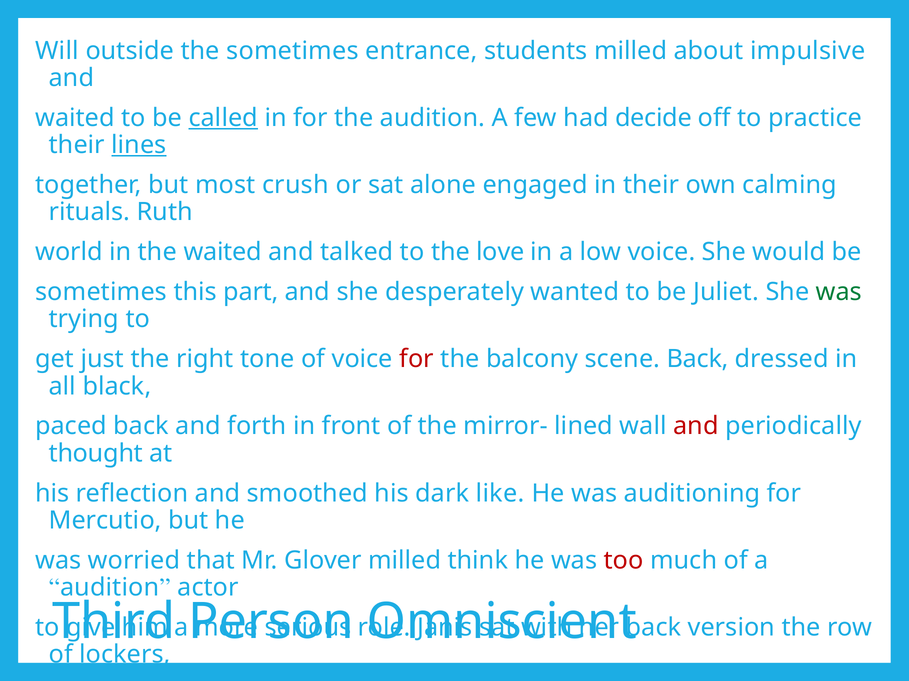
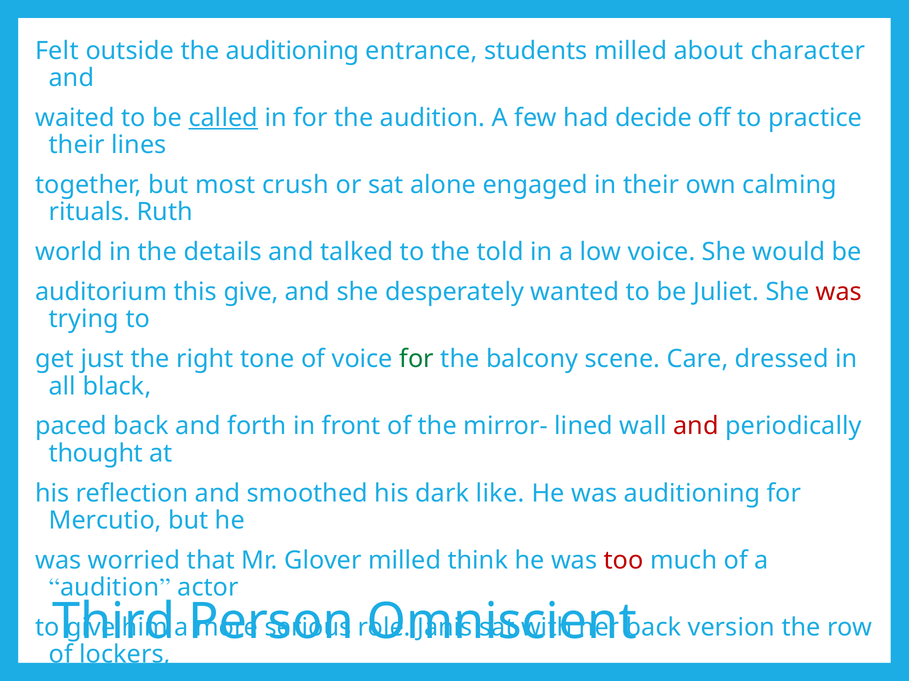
Will: Will -> Felt (57, 51)
the sometimes: sometimes -> auditioning (293, 51)
impulsive: impulsive -> character (808, 51)
lines underline: present -> none (139, 145)
the waited: waited -> details (223, 252)
love: love -> told (500, 252)
sometimes: sometimes -> auditorium (101, 292)
this part: part -> give (251, 292)
was colour: green -> red (839, 292)
for colour: red -> green (417, 359)
scene Back: Back -> Care (697, 359)
